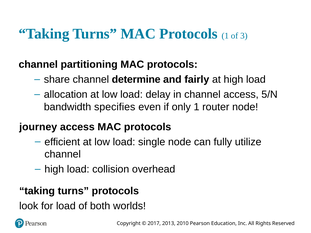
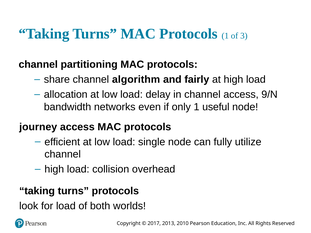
determine: determine -> algorithm (136, 80)
5/N: 5/N -> 9/N (269, 95)
specifies: specifies -> networks (115, 107)
router: router -> useful (216, 107)
